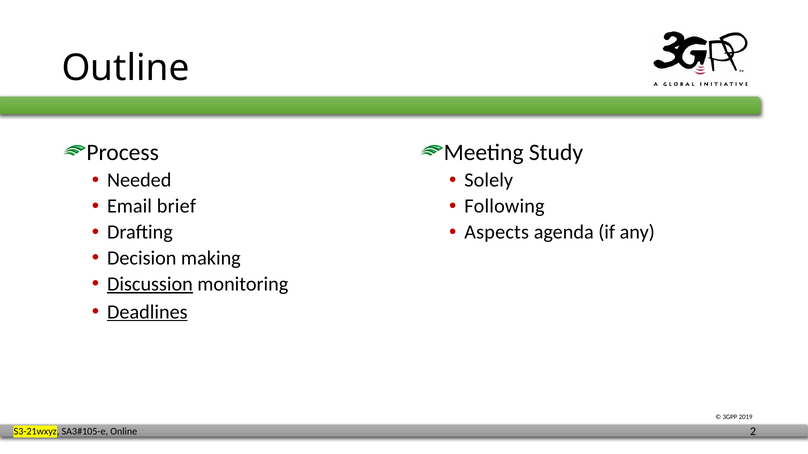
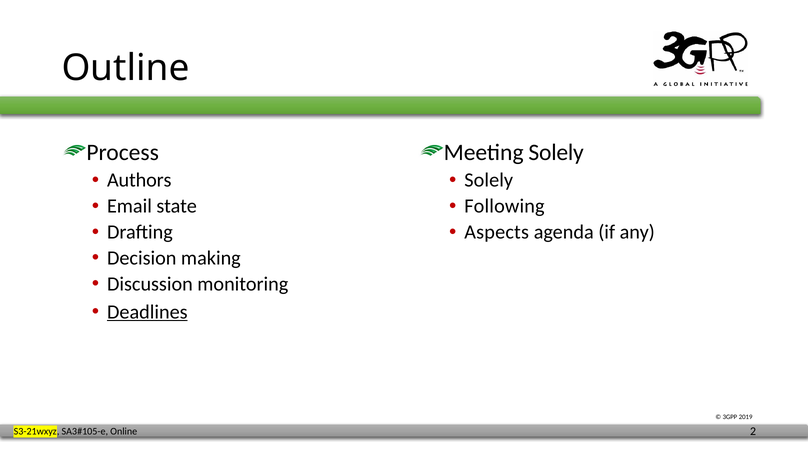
Meeting Study: Study -> Solely (556, 153)
Needed: Needed -> Authors (139, 180)
brief: brief -> state (177, 206)
Discussion underline: present -> none (150, 284)
